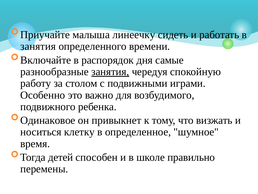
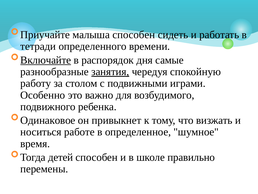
малыша линеечку: линеечку -> способен (134, 35)
занятия: занятия -> тетради (38, 46)
Включайте underline: none -> present (46, 60)
клетку: клетку -> работе (79, 132)
